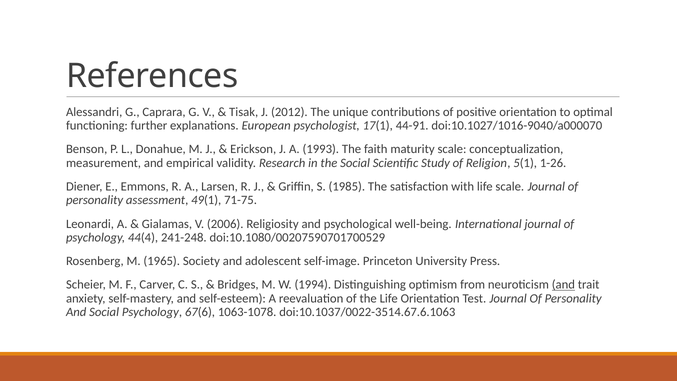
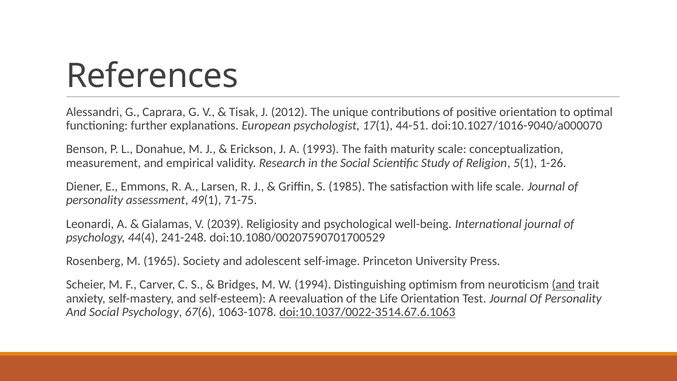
44-91: 44-91 -> 44-51 (412, 126)
2006: 2006 -> 2039 (225, 224)
doi:10.1037/0022-3514.67.6.1063 underline: none -> present (367, 312)
